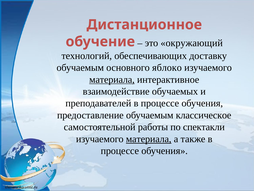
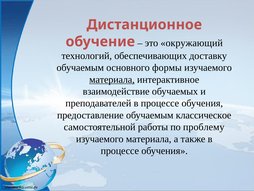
яблоко: яблоко -> формы (167, 67)
спектакли: спектакли -> проблему (204, 127)
материала underline: present -> none (149, 139)
